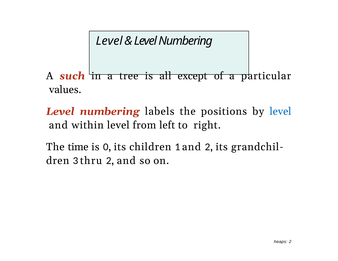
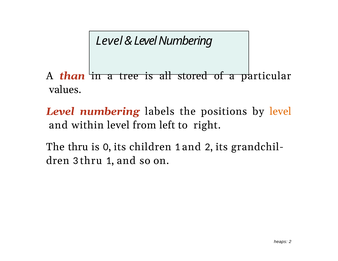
such: such -> than (72, 76)
except: except -> stored (192, 76)
level colour: blue -> orange (281, 112)
The time: time -> thru (78, 147)
thru 2: 2 -> 1 (109, 161)
